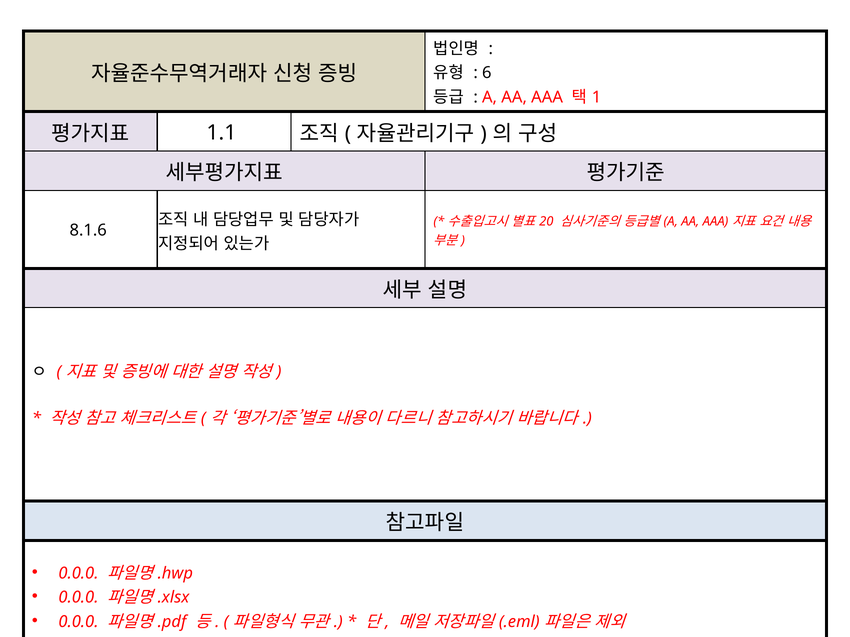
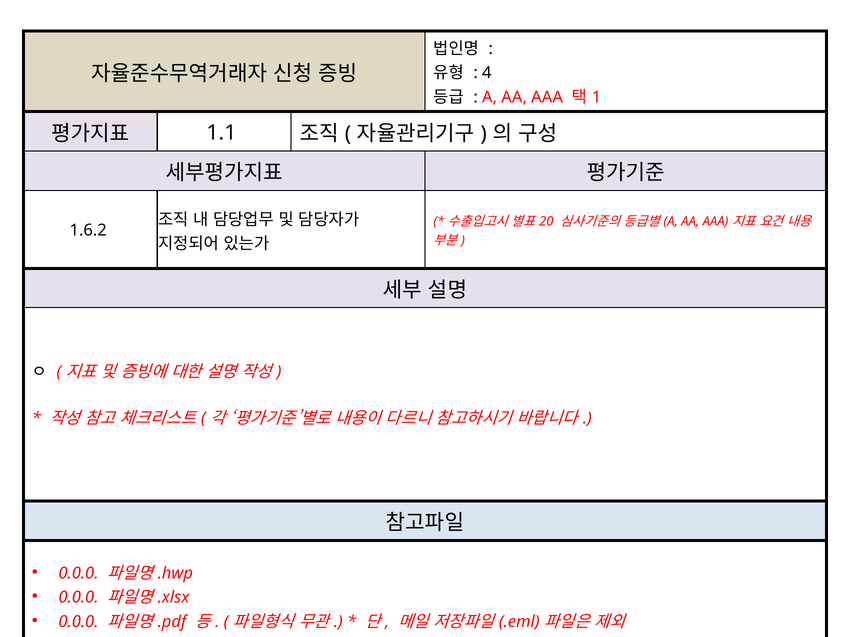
6: 6 -> 4 (487, 73)
8.1.6: 8.1.6 -> 1.6.2 (88, 231)
